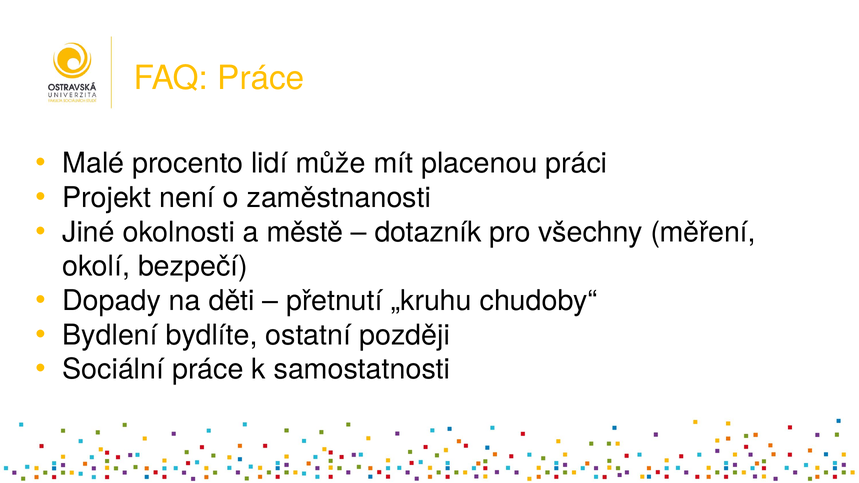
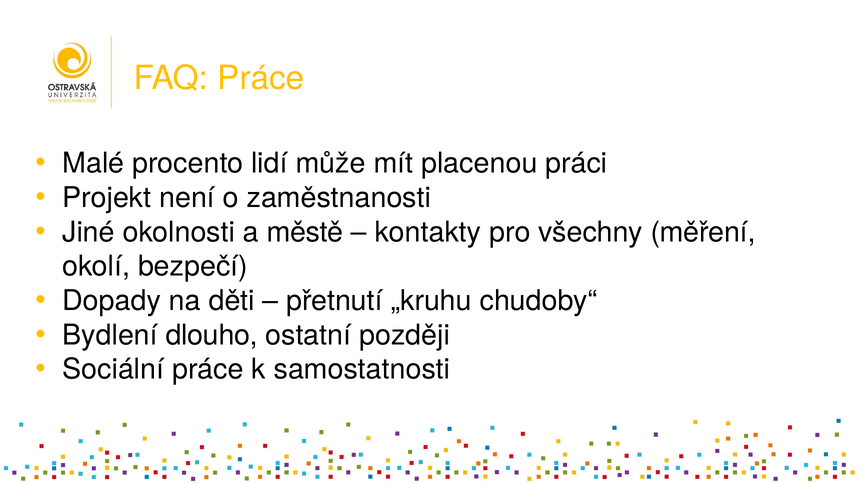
dotazník: dotazník -> kontakty (428, 232)
bydlíte: bydlíte -> dlouho (212, 335)
